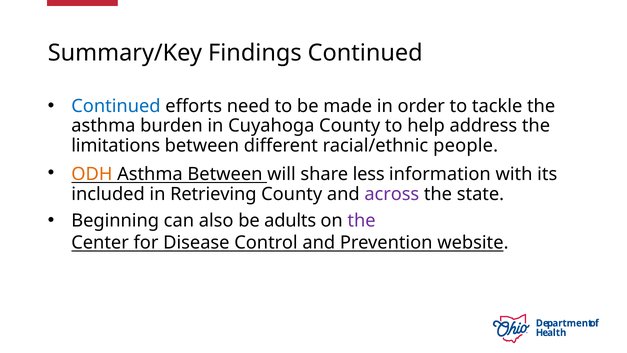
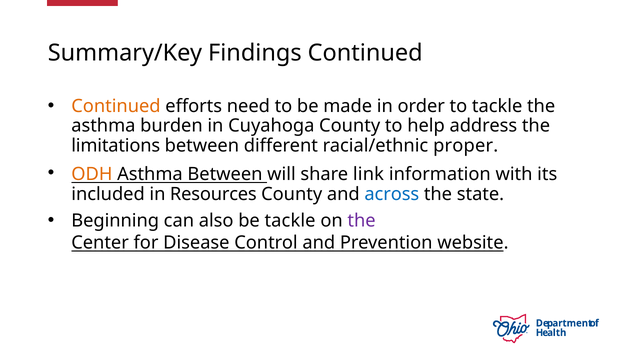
Continued colour: blue -> orange (116, 106)
people: people -> proper (466, 146)
less: less -> link (368, 174)
Retrieving: Retrieving -> Resources (213, 194)
across colour: purple -> blue (392, 194)
be adults: adults -> tackle (290, 220)
